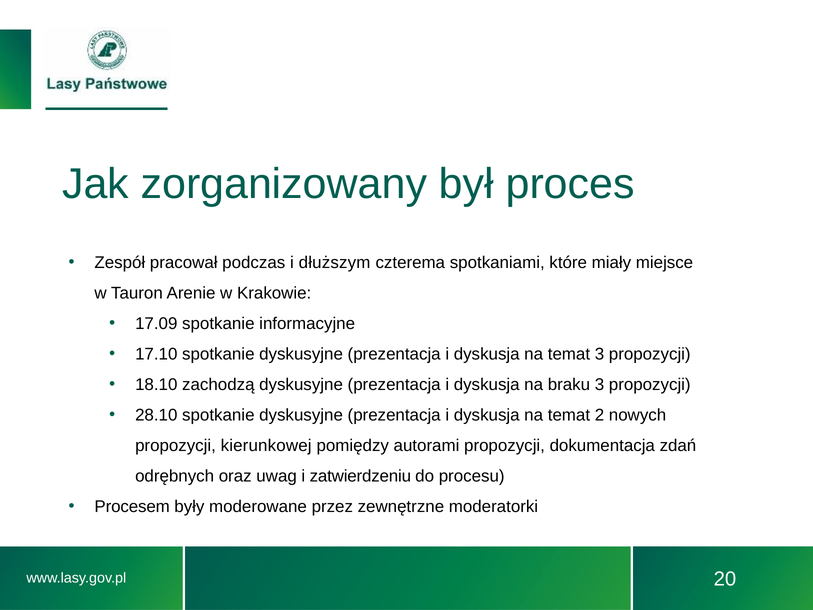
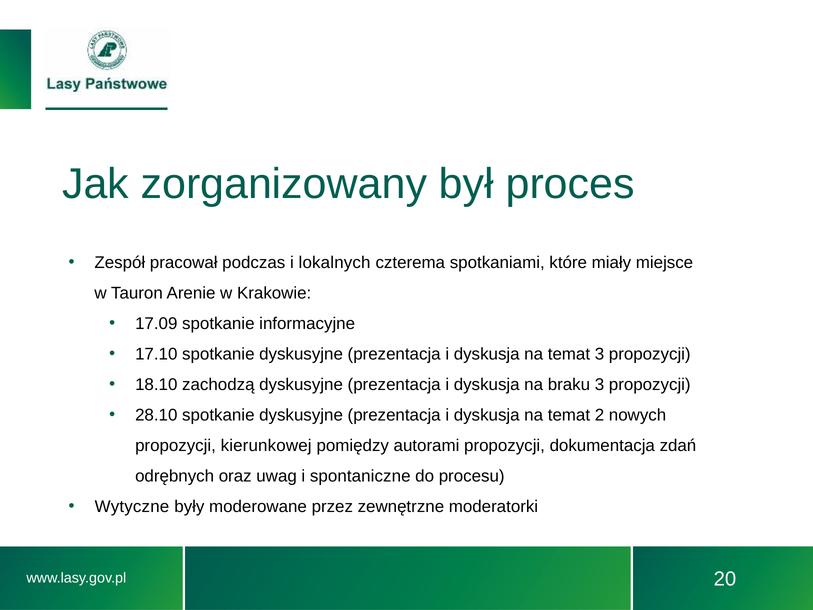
dłuższym: dłuższym -> lokalnych (335, 263)
zatwierdzeniu: zatwierdzeniu -> spontaniczne (360, 476)
Procesem: Procesem -> Wytyczne (132, 506)
